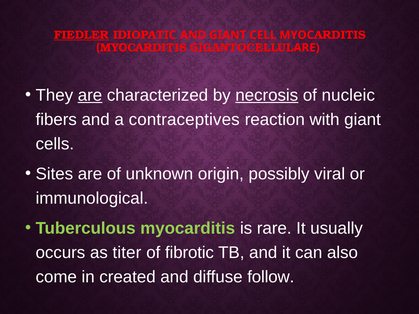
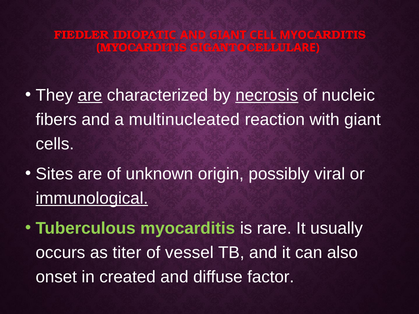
FIEDLER underline: present -> none (82, 35)
contraceptives: contraceptives -> multinucleated (184, 120)
immunological underline: none -> present (92, 198)
fibrotic: fibrotic -> vessel (189, 253)
come: come -> onset (56, 277)
follow: follow -> factor (271, 277)
